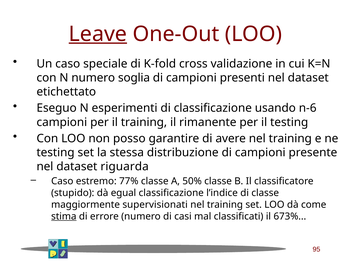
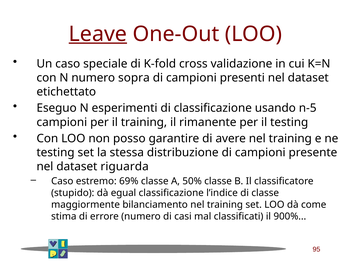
soglia: soglia -> sopra (134, 78)
n-6: n-6 -> n-5 (308, 108)
77%: 77% -> 69% (129, 181)
supervisionati: supervisionati -> bilanciamento (155, 205)
stima underline: present -> none (64, 217)
673%: 673% -> 900% (290, 217)
